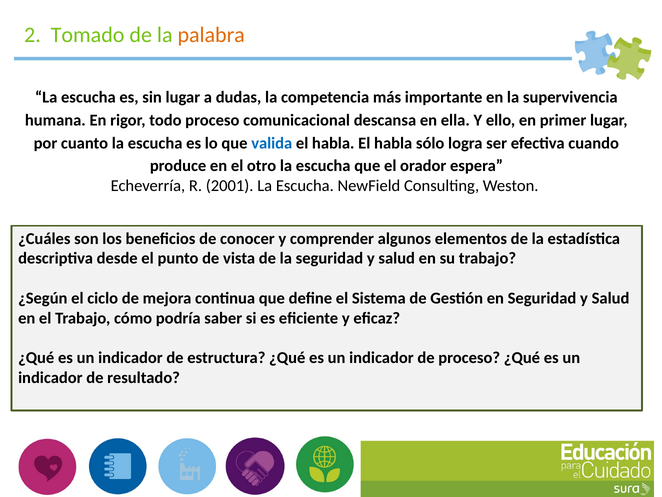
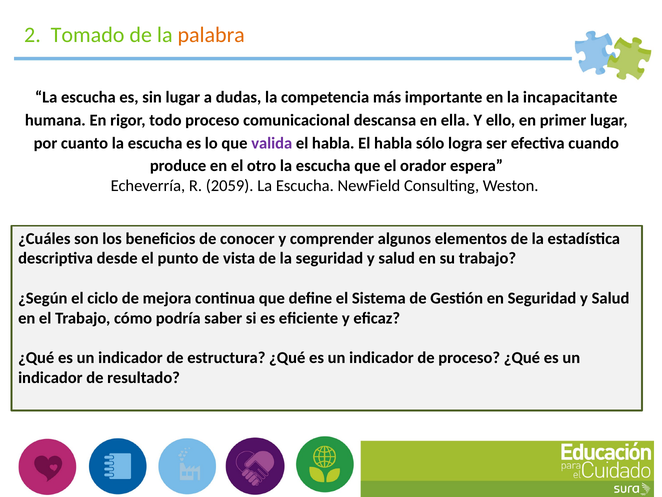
supervivencia: supervivencia -> incapacitante (570, 97)
valida colour: blue -> purple (272, 143)
2001: 2001 -> 2059 (230, 186)
